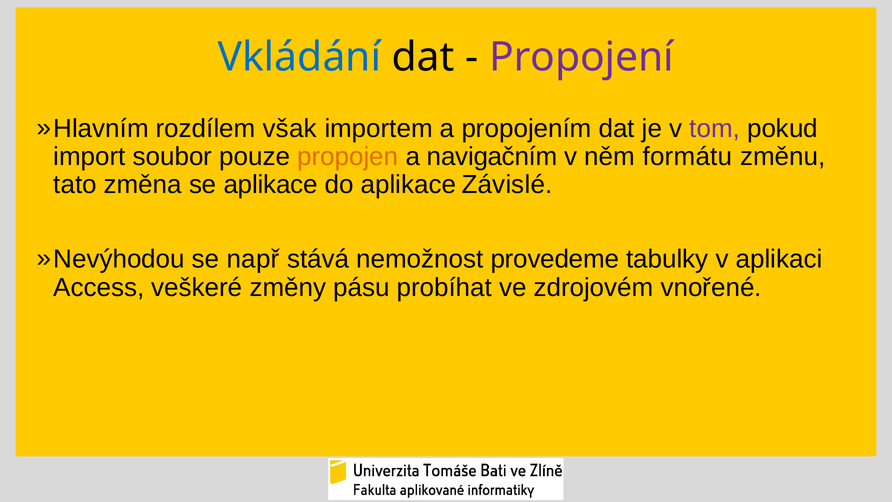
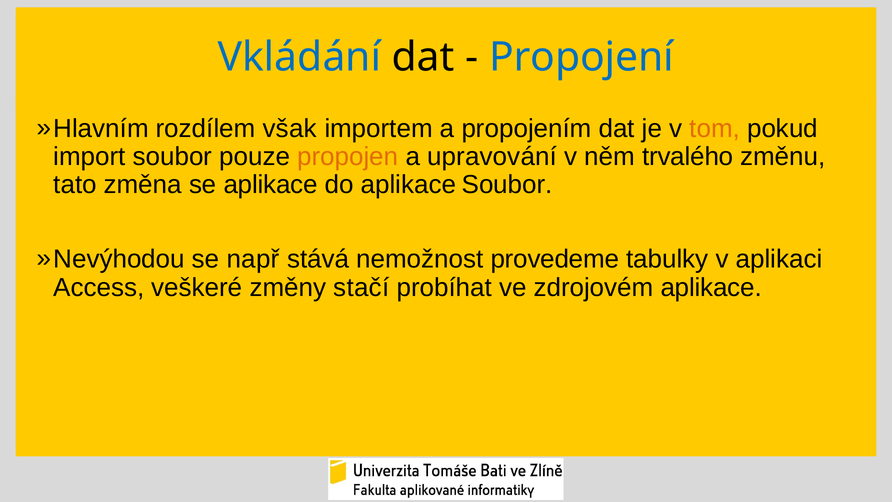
Propojení colour: purple -> blue (581, 57)
tom colour: purple -> orange (715, 128)
navigačním: navigačním -> upravování (492, 157)
formátu: formátu -> trvalého (688, 157)
aplikace Závislé: Závislé -> Soubor (507, 185)
pásu: pásu -> stačí (361, 287)
zdrojovém vnořené: vnořené -> aplikace (711, 287)
